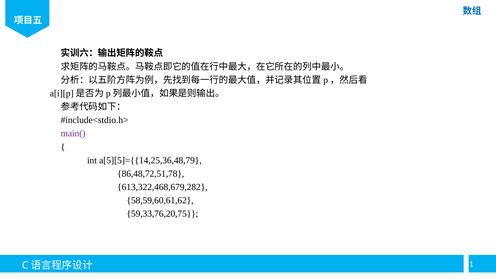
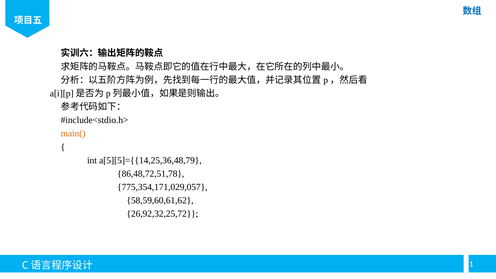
main( colour: purple -> orange (73, 134)
613,322,468,679,282: 613,322,468,679,282 -> 775,354,171,029,057 (162, 187)
59,33,76,20,75: 59,33,76,20,75 -> 26,92,32,25,72 (162, 214)
